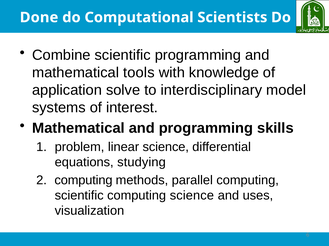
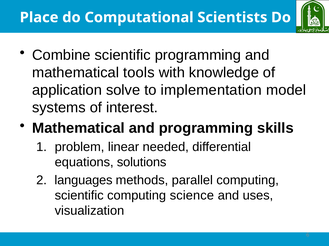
Done: Done -> Place (39, 17)
interdisciplinary: interdisciplinary -> implementation (211, 90)
linear science: science -> needed (166, 147)
studying: studying -> solutions (142, 163)
computing: computing -> languages (83, 181)
